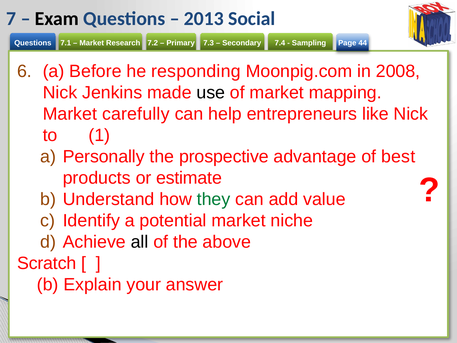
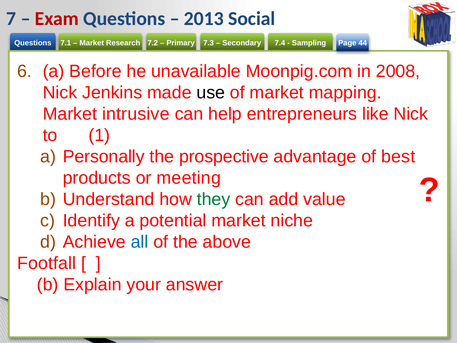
Exam colour: black -> red (57, 19)
responding: responding -> unavailable (196, 71)
carefully: carefully -> intrusive (136, 114)
estimate: estimate -> meeting (189, 178)
all colour: black -> blue (140, 242)
Scratch: Scratch -> Footfall (47, 263)
